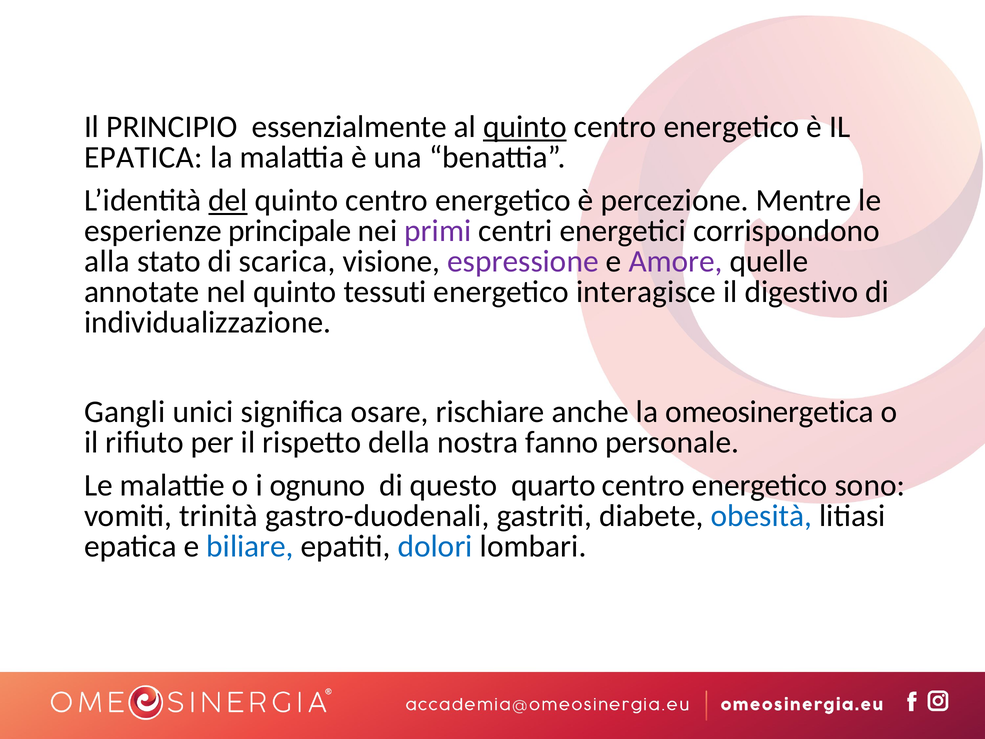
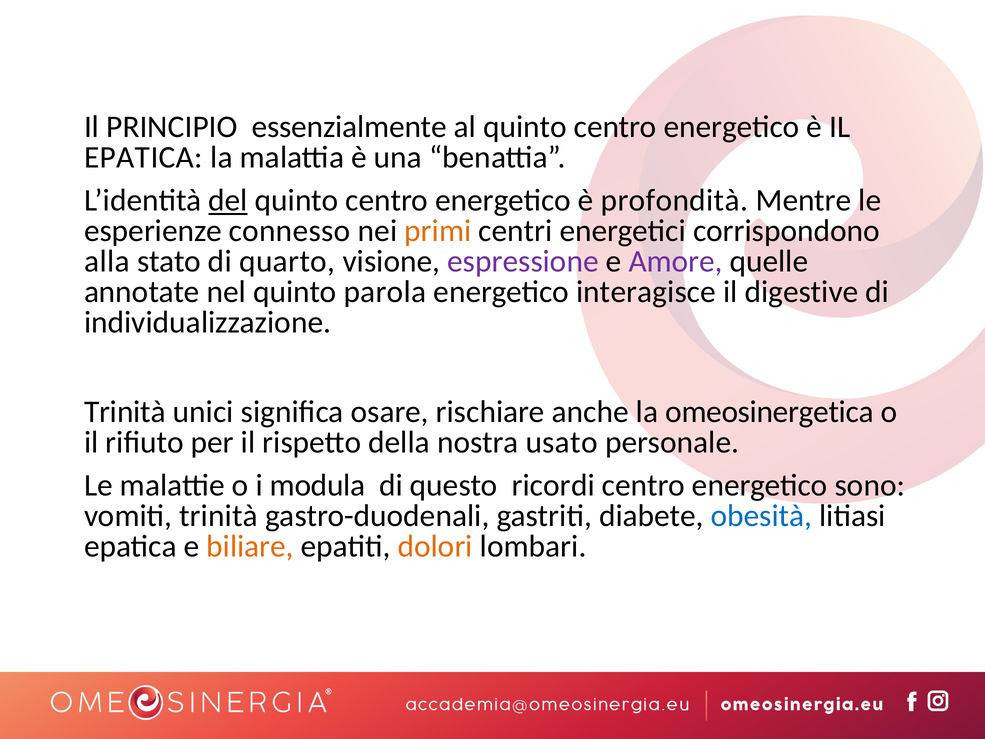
quinto underline: present -> none (525, 127)
percezione: percezione -> profondità (674, 200)
principale: principale -> connesso (290, 231)
primi colour: purple -> orange (438, 231)
scarica: scarica -> quarto (287, 261)
tessuti: tessuti -> parola (385, 292)
digestivo: digestivo -> digestive (801, 292)
Gangli: Gangli -> Trinità (125, 412)
fanno: fanno -> usato (562, 442)
ognuno: ognuno -> modula (317, 485)
quarto: quarto -> ricordi (553, 485)
biliare colour: blue -> orange (250, 546)
dolori colour: blue -> orange (435, 546)
